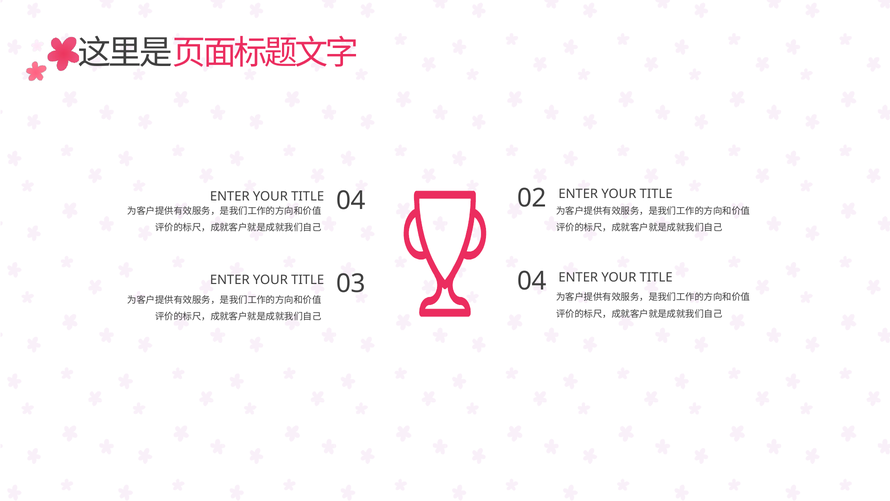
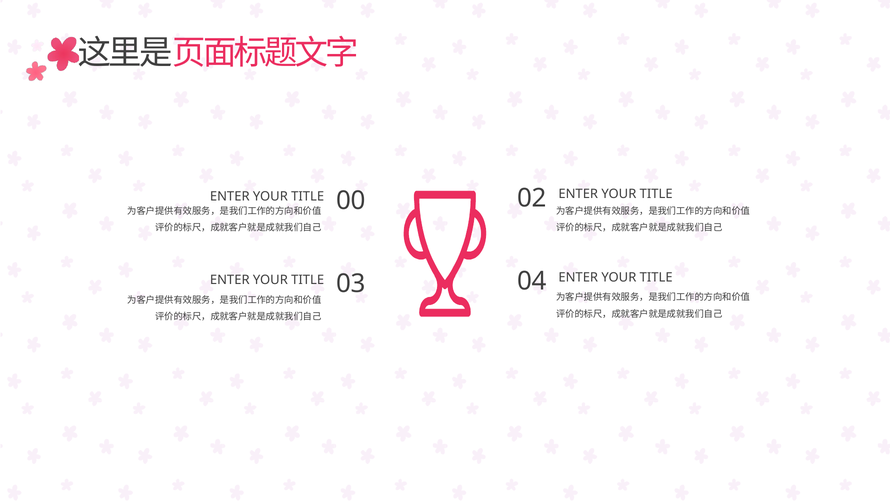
04: 04 -> 00 (351, 201)
